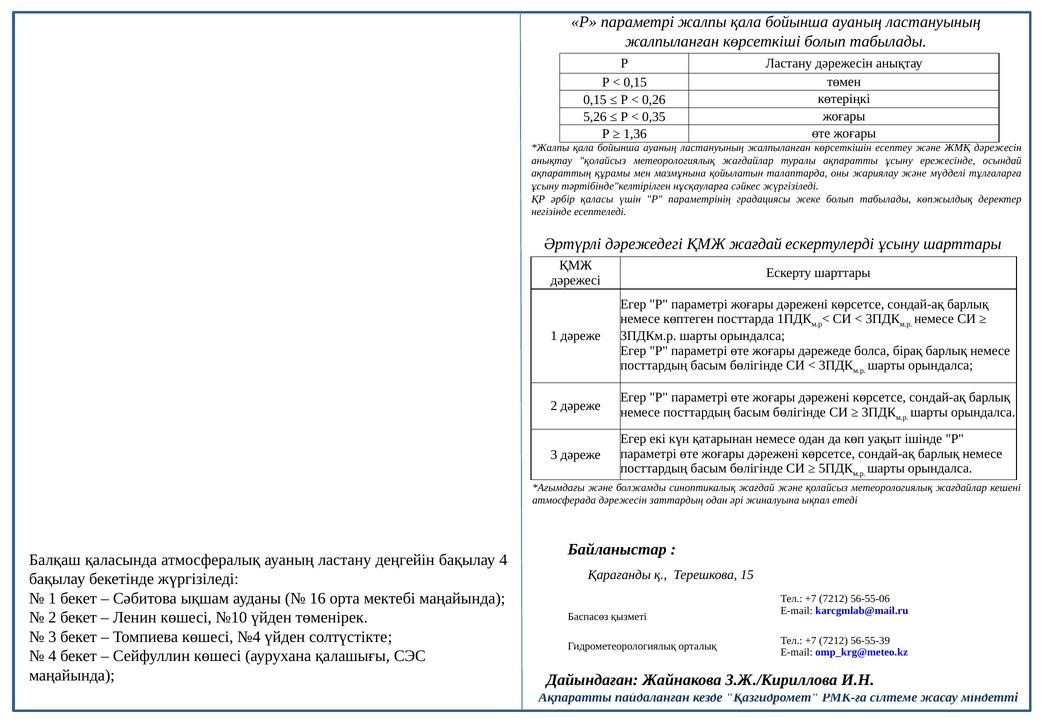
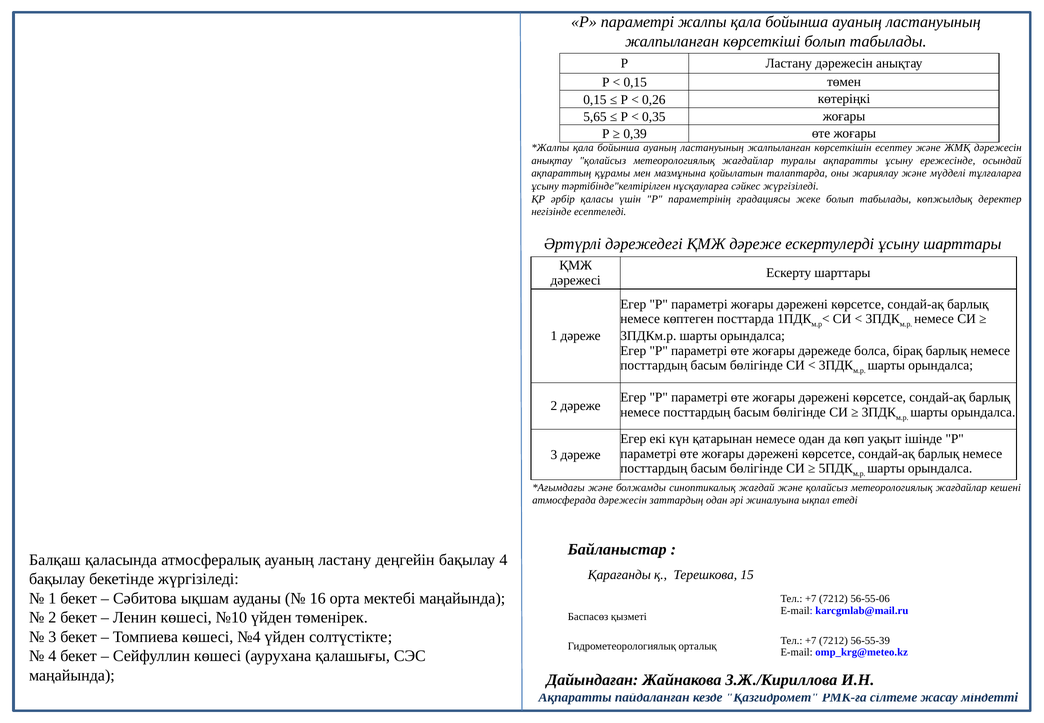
5,26: 5,26 -> 5,65 (595, 117)
1,36: 1,36 -> 0,39 (635, 134)
ҚМЖ жағдай: жағдай -> дәреже (755, 244)
